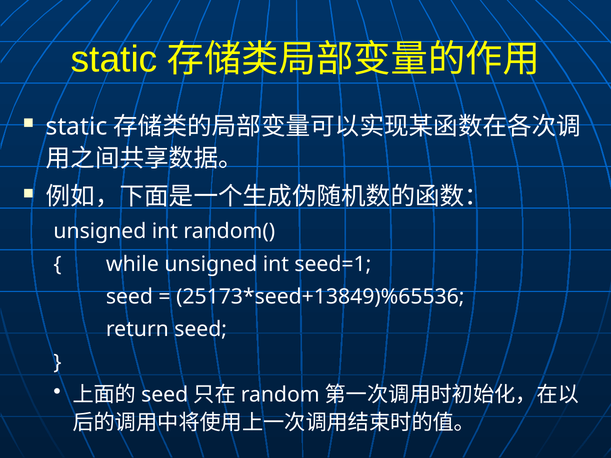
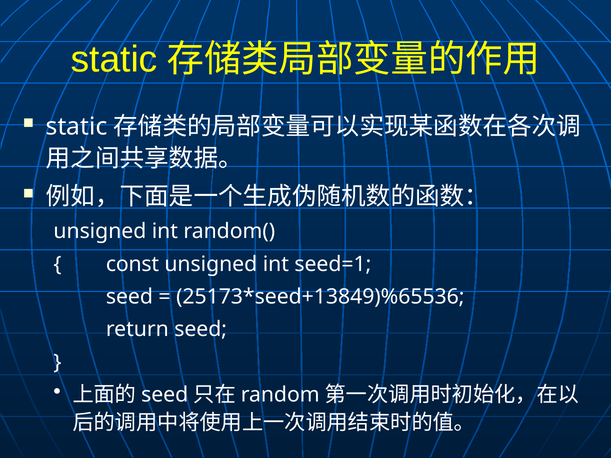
while: while -> const (133, 264)
